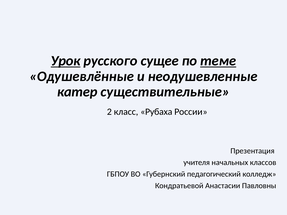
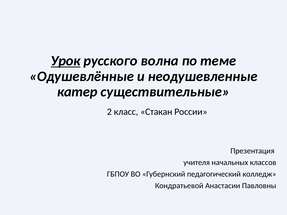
сущее: сущее -> волна (160, 61)
теме underline: present -> none (218, 61)
Рубаха: Рубаха -> Стакан (156, 112)
